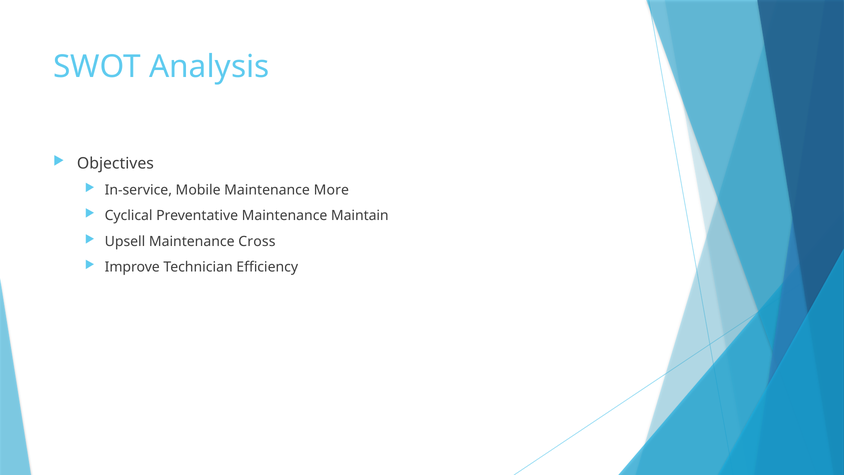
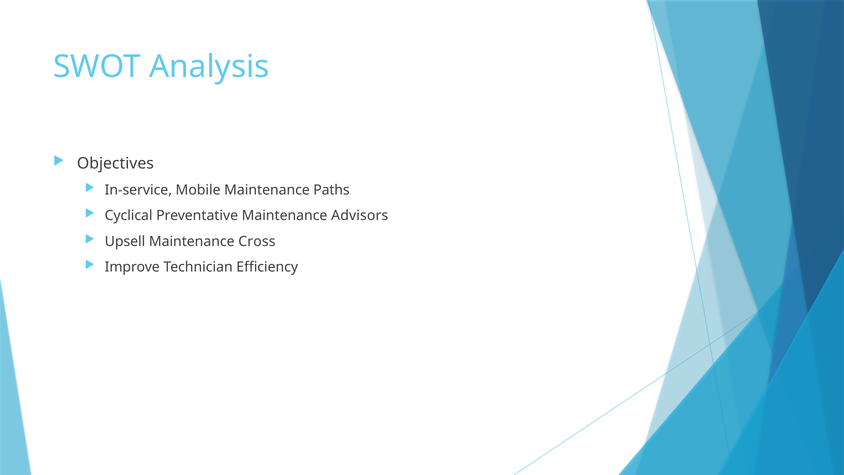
More: More -> Paths (331, 190)
Maintain: Maintain -> Advisors (360, 216)
